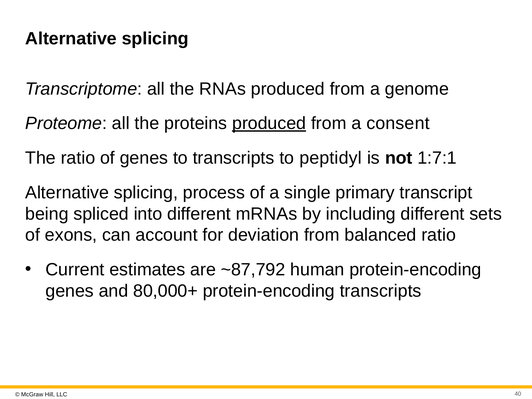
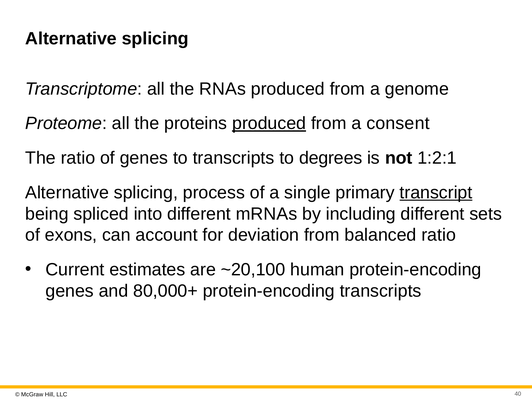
peptidyl: peptidyl -> degrees (331, 158)
1:7:1: 1:7:1 -> 1:2:1 (437, 158)
transcript underline: none -> present (436, 193)
~87,792: ~87,792 -> ~20,100 (253, 270)
